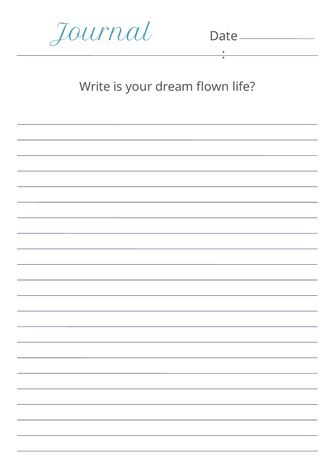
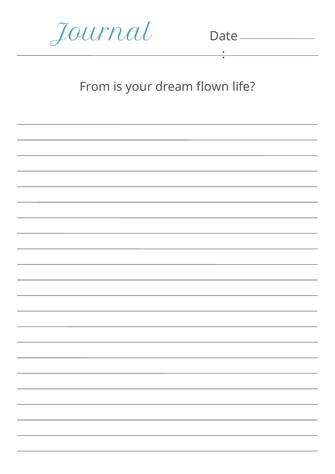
Write: Write -> From (95, 87)
